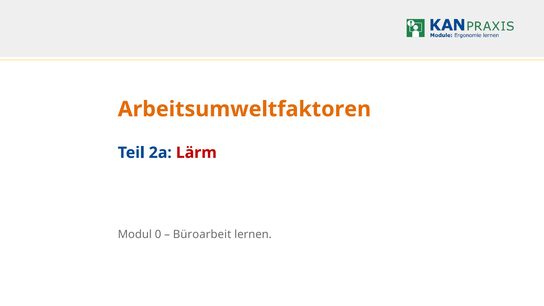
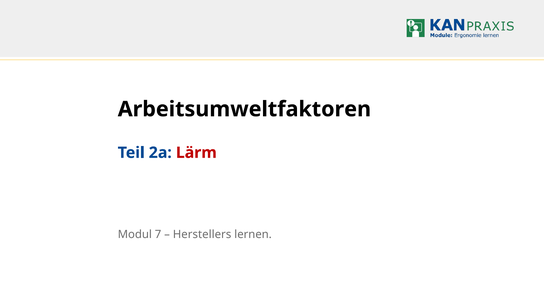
Arbeitsumweltfaktoren colour: orange -> black (244, 109)
0: 0 -> 7 (158, 234)
Büroarbeit: Büroarbeit -> Herstellers (202, 234)
